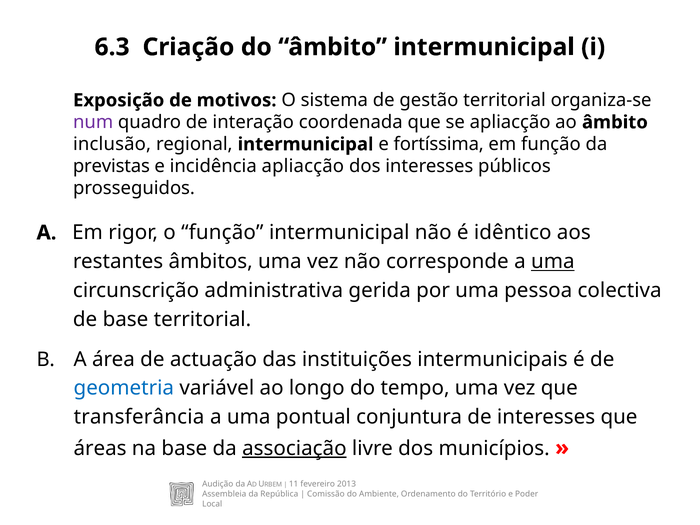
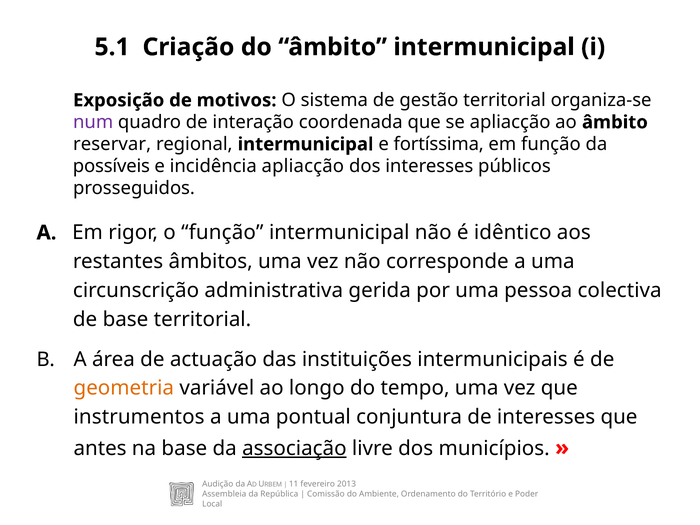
6.3: 6.3 -> 5.1 (112, 47)
inclusão: inclusão -> reservar (112, 144)
previstas: previstas -> possíveis (111, 166)
uma underline: present -> none (553, 262)
geometria colour: blue -> orange (124, 388)
transferância: transferância -> instrumentos (139, 417)
áreas: áreas -> antes (100, 448)
